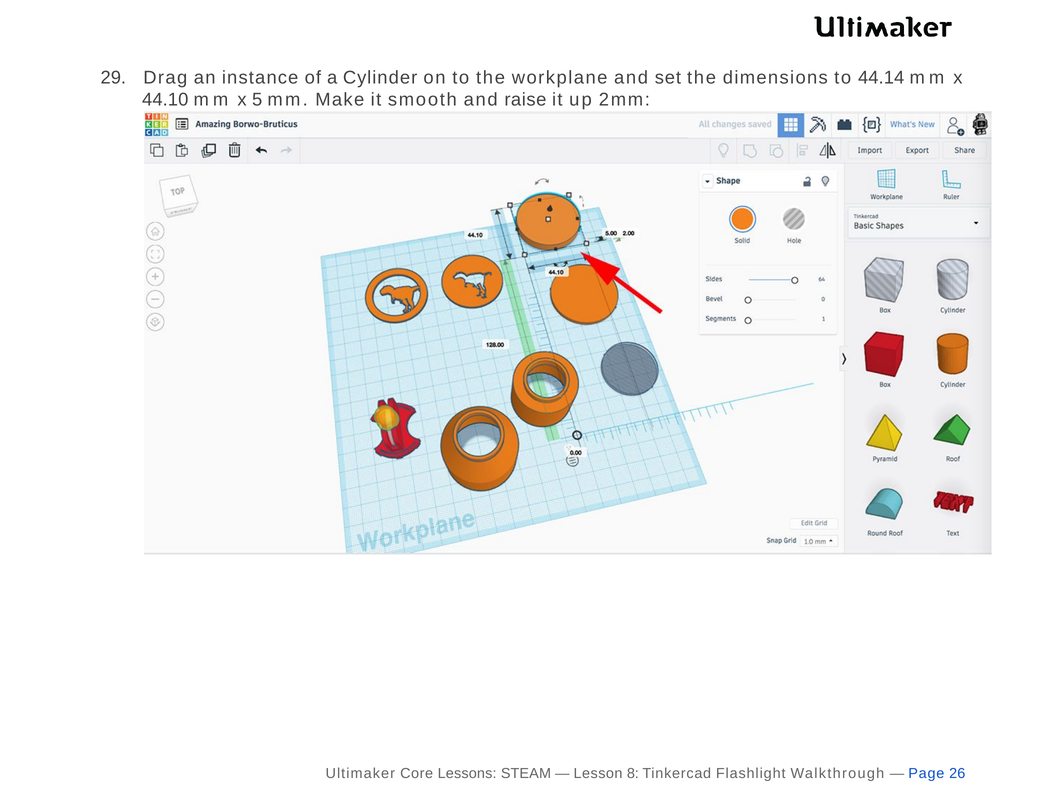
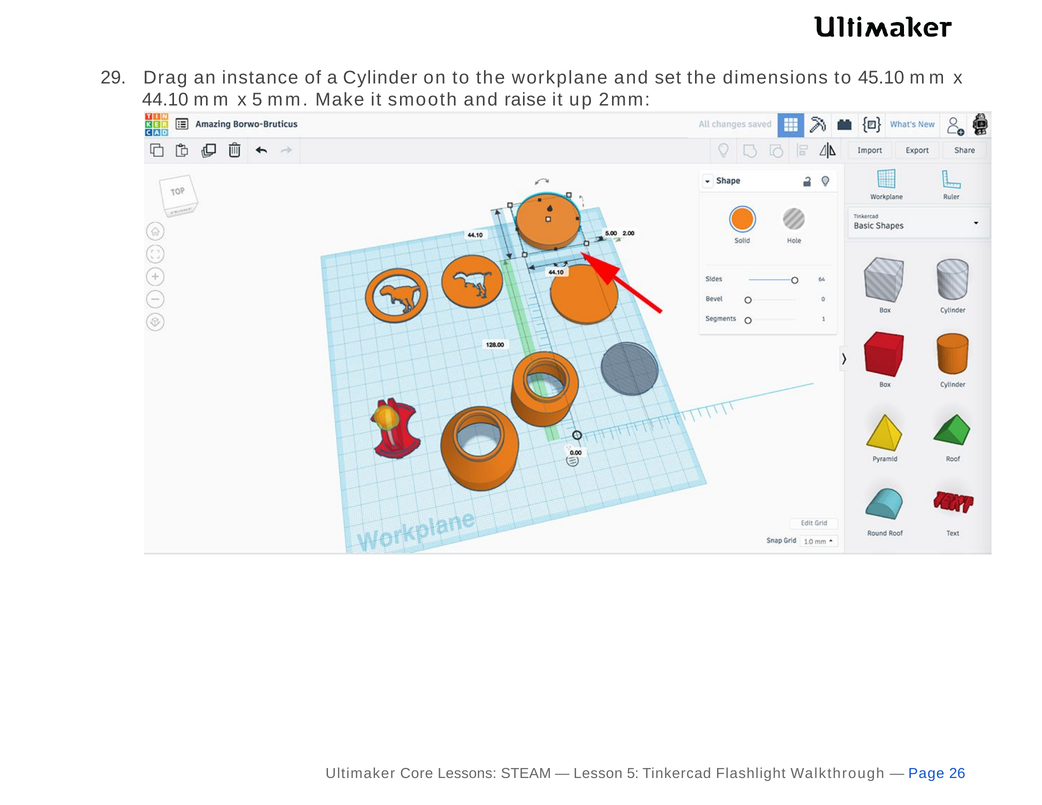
44.14: 44.14 -> 45.10 (881, 78)
Lesson 8: 8 -> 5 (633, 774)
